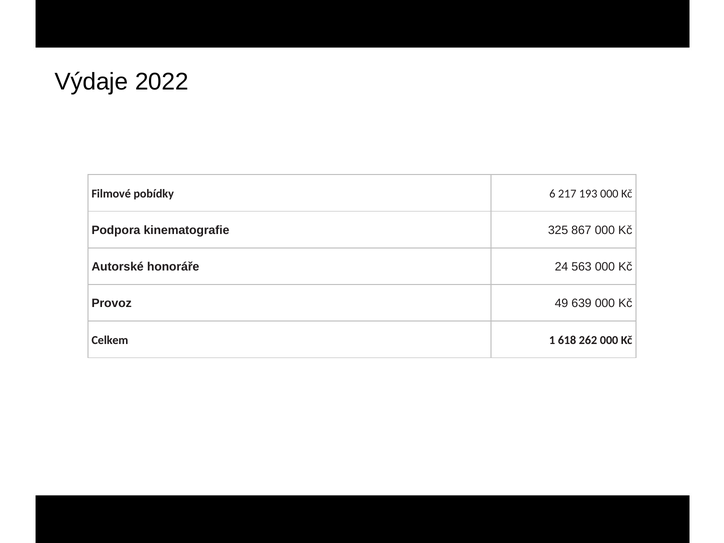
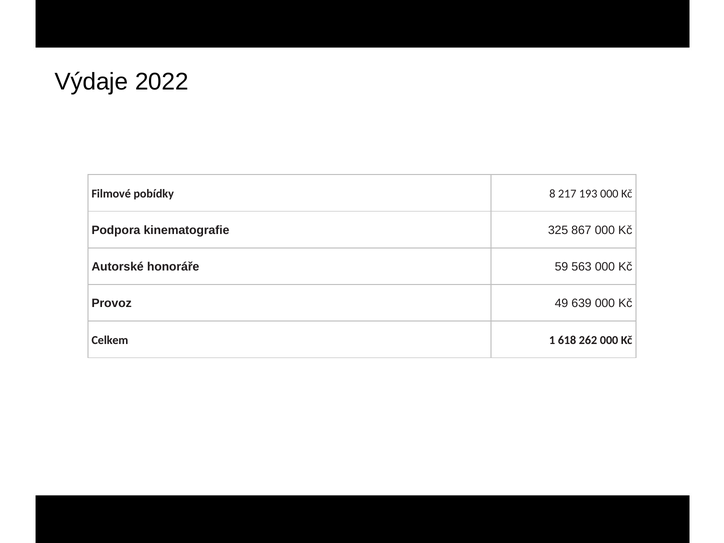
6: 6 -> 8 (552, 194)
24: 24 -> 59 (561, 267)
